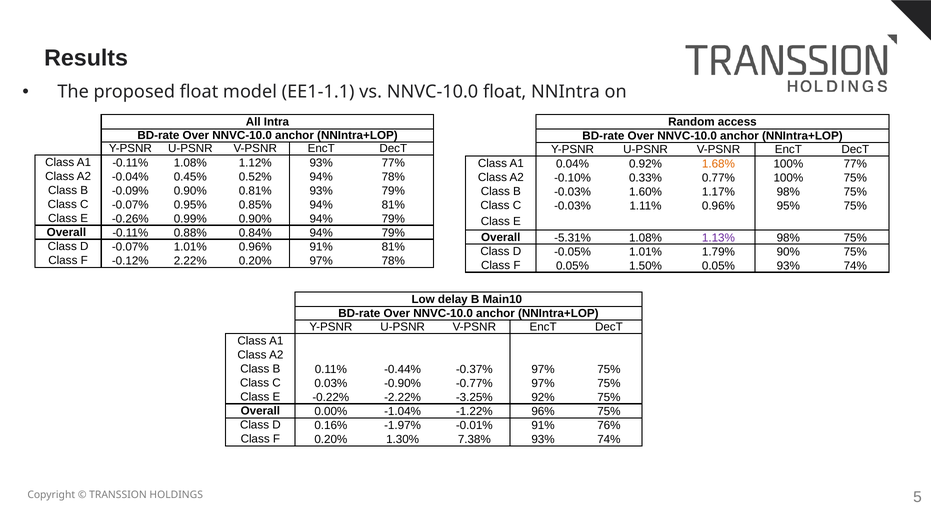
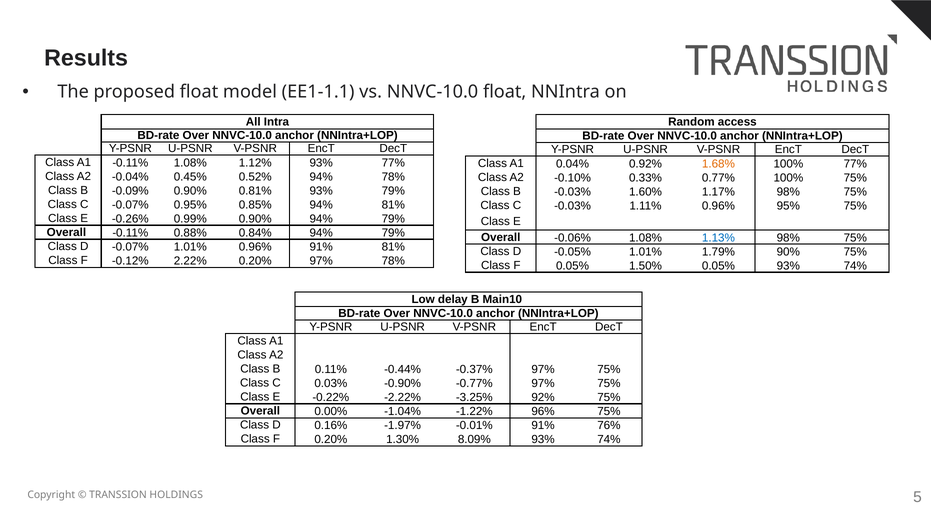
-5.31%: -5.31% -> -0.06% (573, 238)
1.13% colour: purple -> blue (718, 238)
7.38%: 7.38% -> 8.09% (474, 439)
